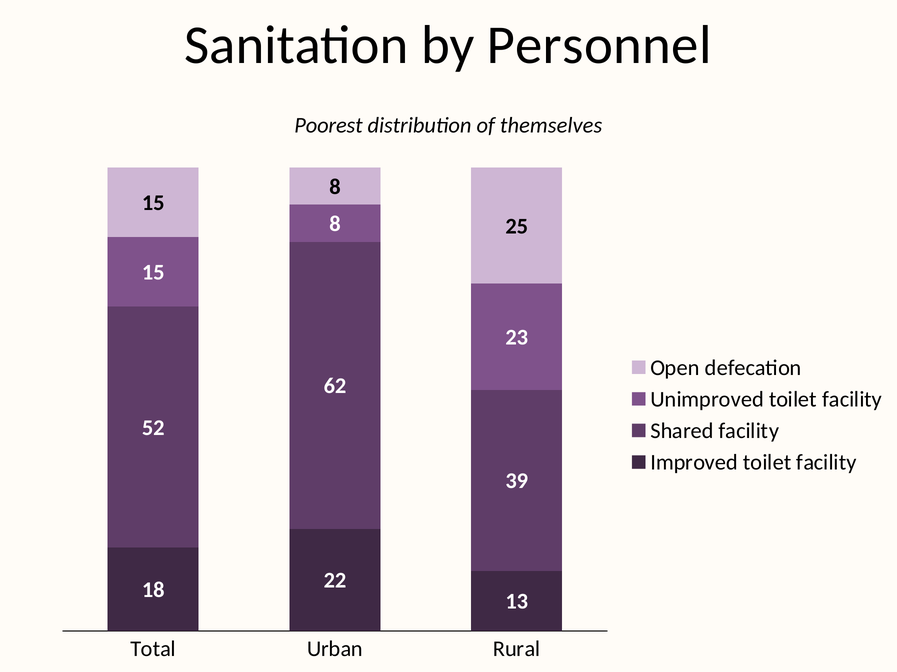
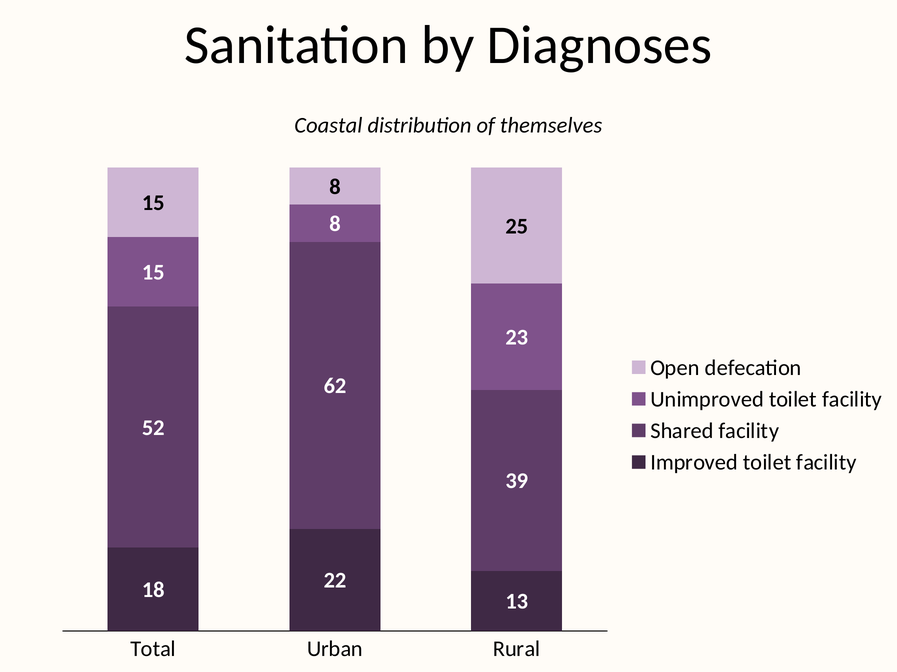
Personnel: Personnel -> Diagnoses (599, 45)
Poorest: Poorest -> Coastal (328, 125)
